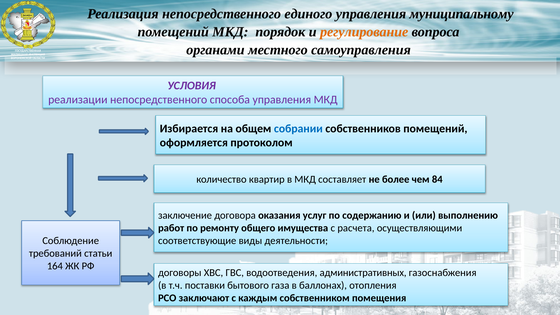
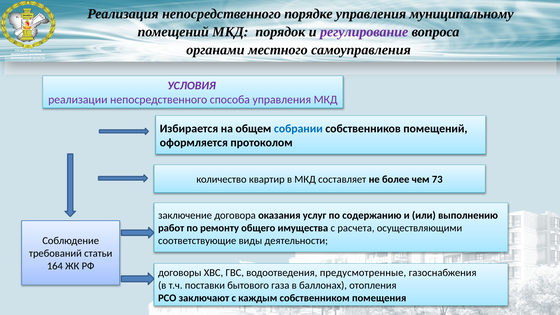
единого: единого -> порядке (308, 14)
регулирование colour: orange -> purple (364, 32)
84: 84 -> 73 (437, 179)
административных: административных -> предусмотренные (363, 273)
